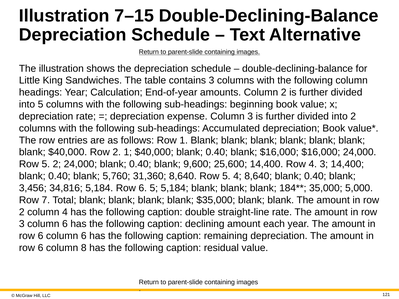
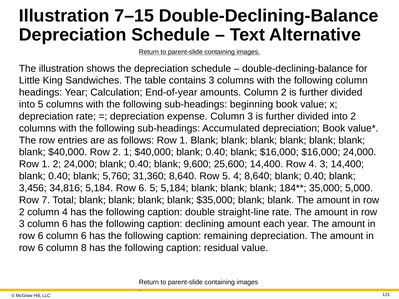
5: 5 -> 1 (46, 164)
